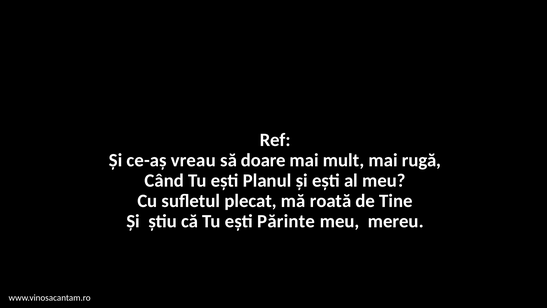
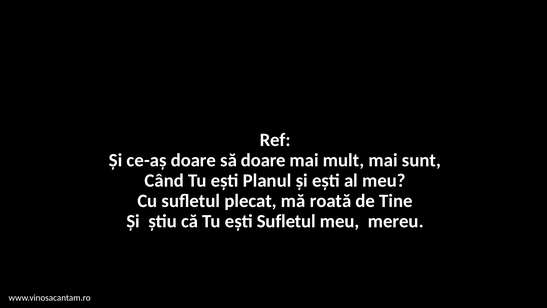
ce-aş vreau: vreau -> doare (193, 160)
rugă: rugă -> sunt (421, 160)
eşti Părinte: Părinte -> Sufletul (286, 221)
